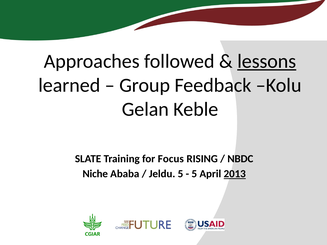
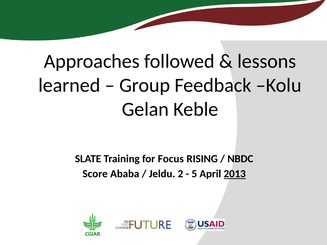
lessons underline: present -> none (267, 61)
Niche: Niche -> Score (95, 174)
Jeldu 5: 5 -> 2 (180, 174)
